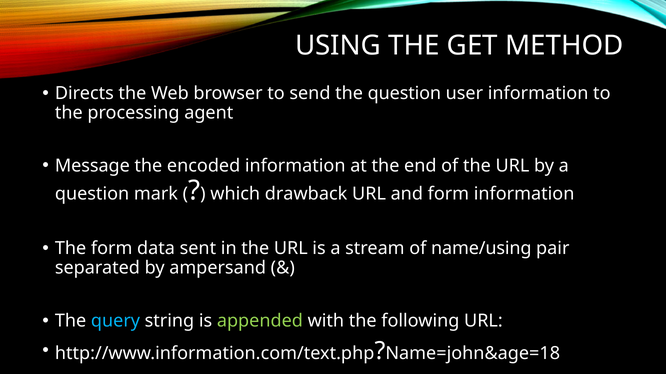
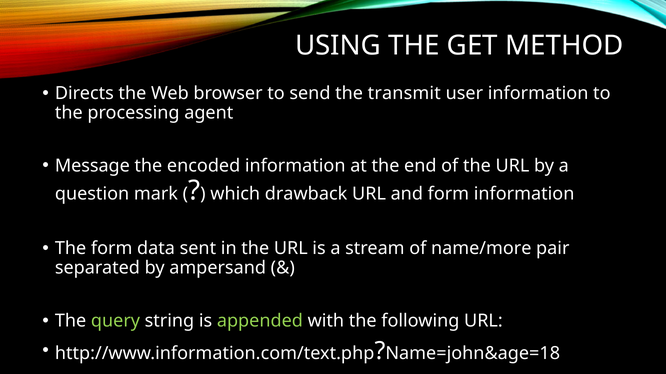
the question: question -> transmit (404, 94)
name/using: name/using -> name/more (481, 249)
query colour: light blue -> light green (115, 321)
